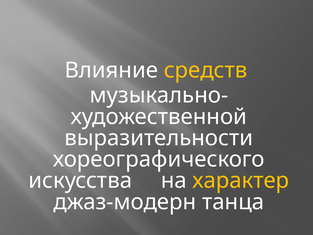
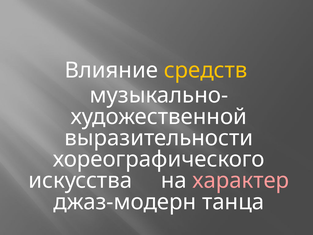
характер colour: yellow -> pink (241, 180)
